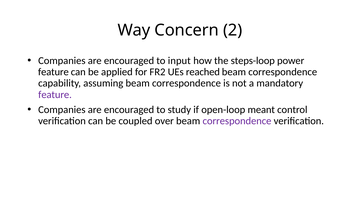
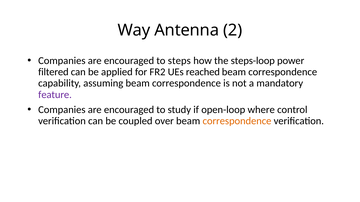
Concern: Concern -> Antenna (187, 30)
input: input -> steps (179, 61)
feature: feature -> filtered (53, 72)
meant: meant -> where (261, 110)
correspondence colour: purple -> orange (237, 121)
